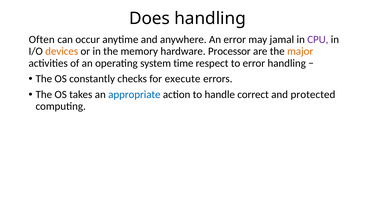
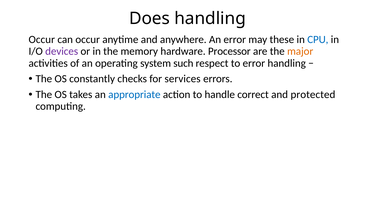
Often: Often -> Occur (42, 40)
jamal: jamal -> these (282, 40)
CPU colour: purple -> blue (318, 40)
devices colour: orange -> purple (62, 51)
time: time -> such (183, 63)
execute: execute -> services (183, 79)
